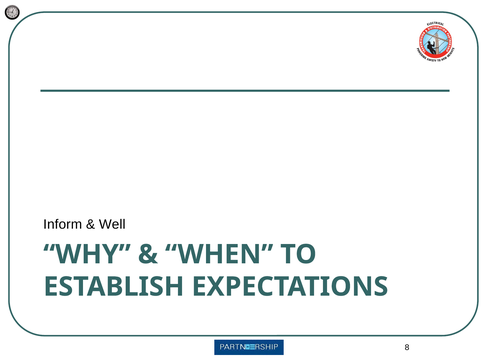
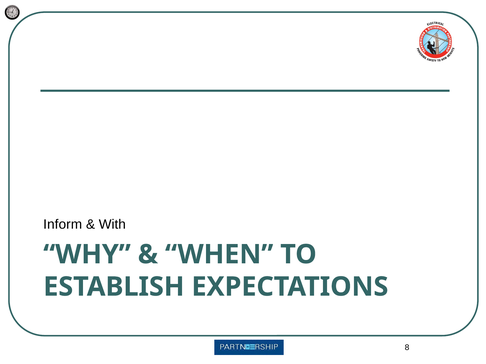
Well: Well -> With (112, 225)
